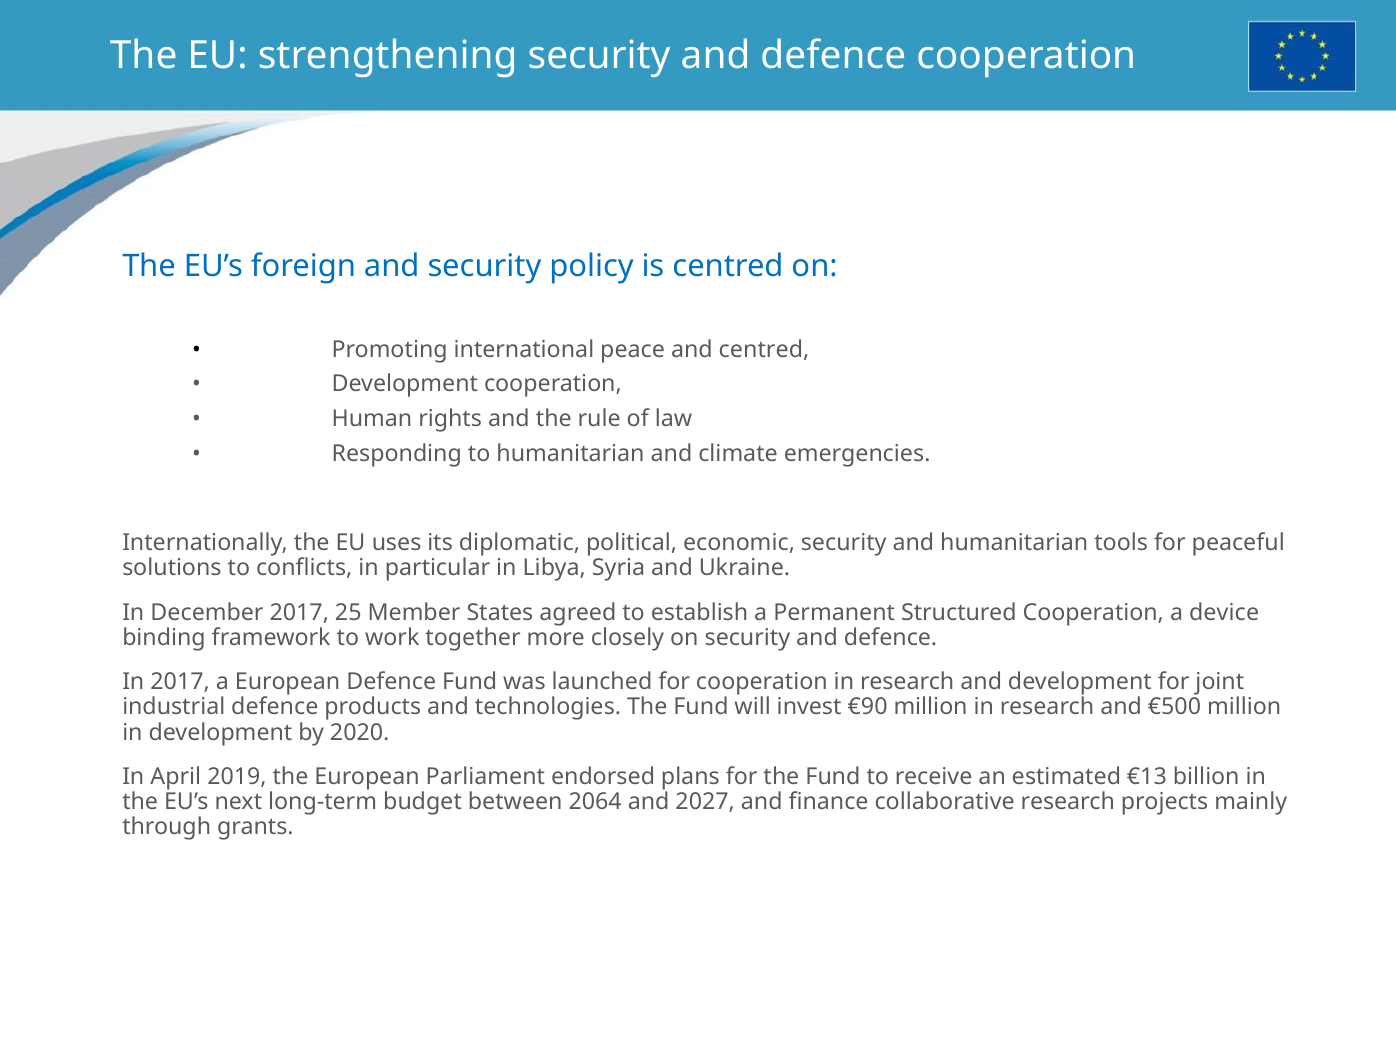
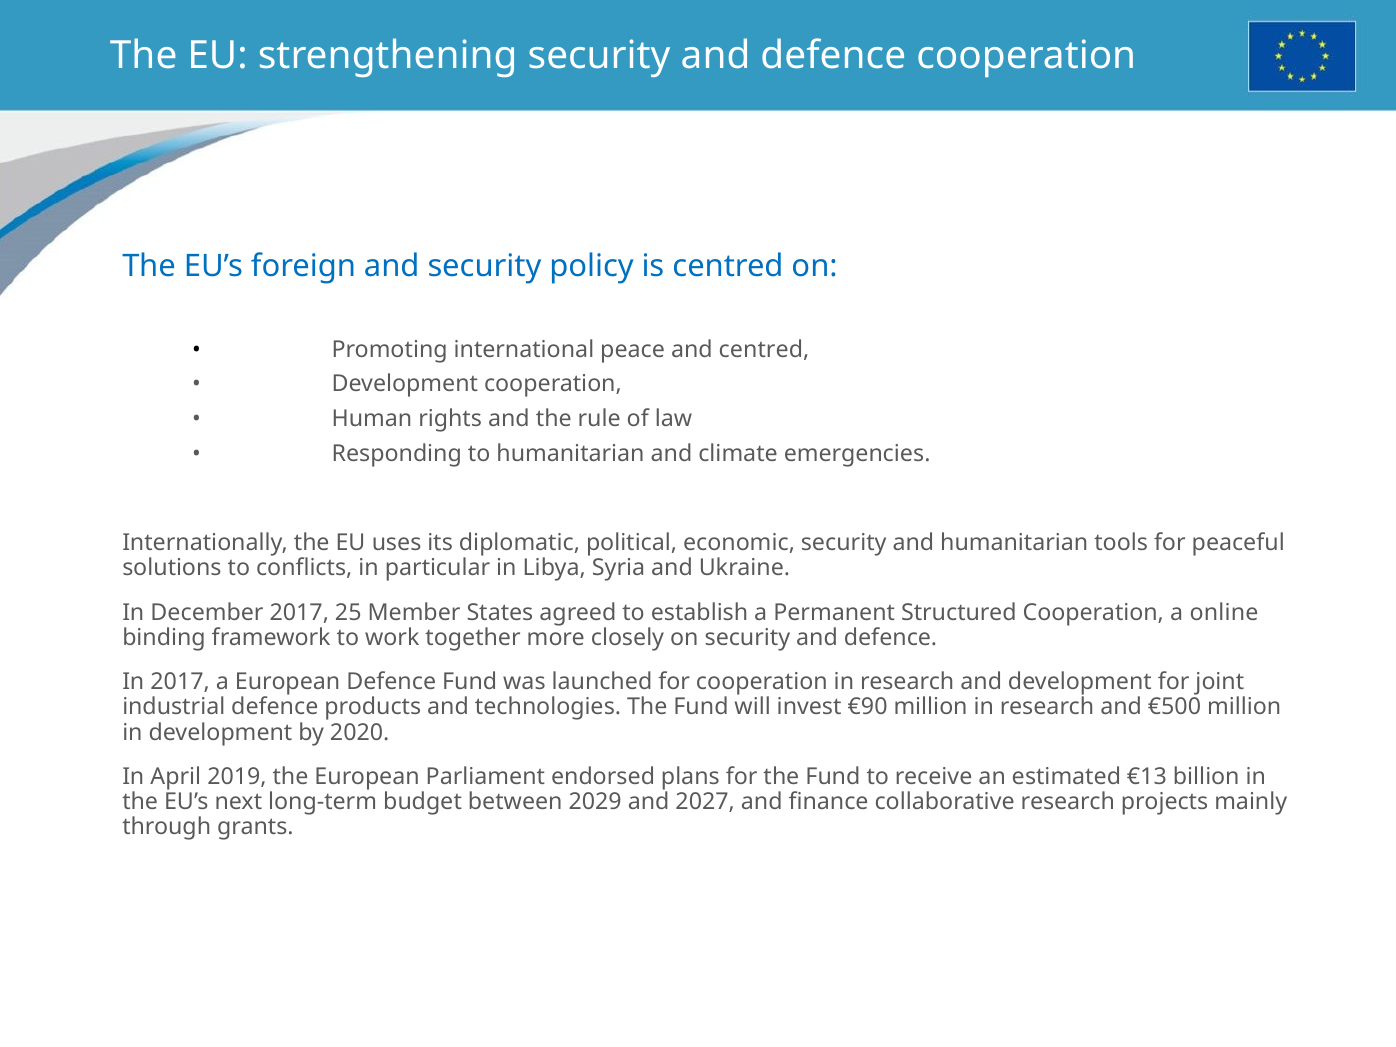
device: device -> online (1224, 613)
2064: 2064 -> 2029 (595, 802)
